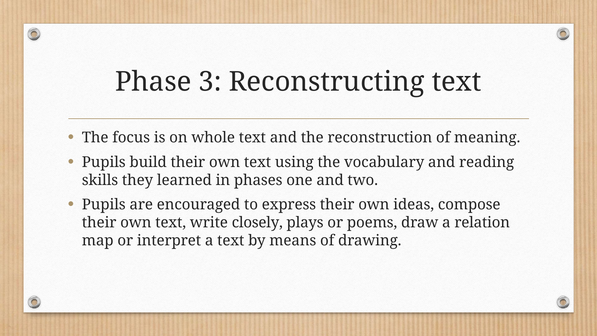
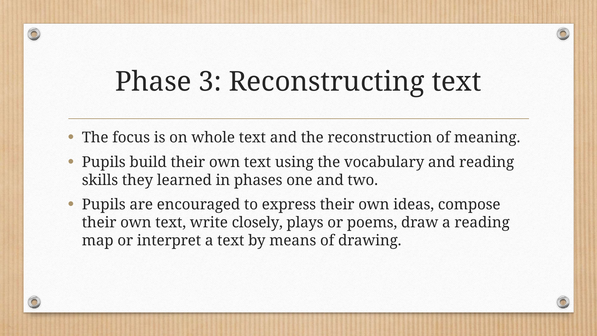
a relation: relation -> reading (482, 223)
